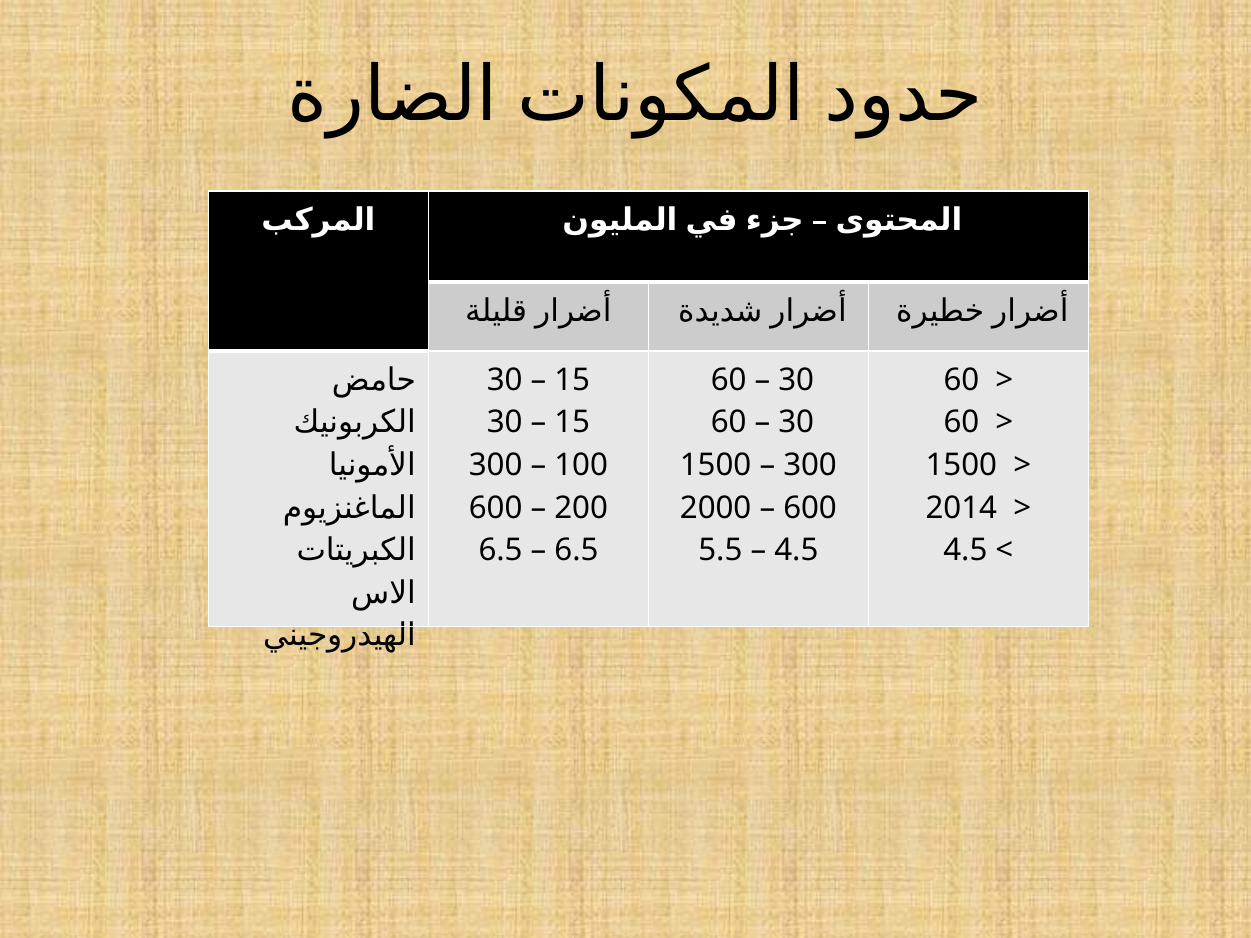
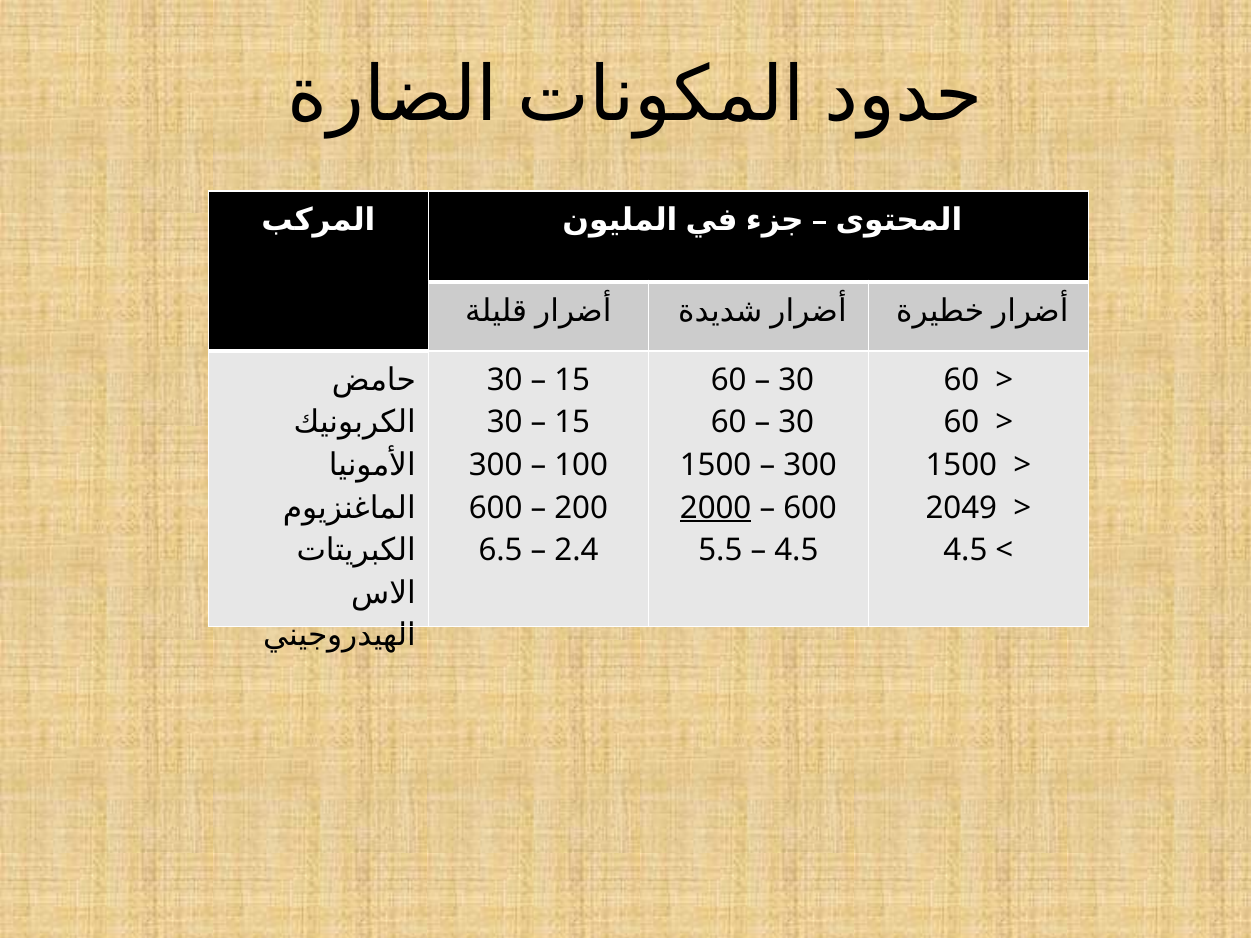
2000 underline: none -> present (716, 508)
2014: 2014 -> 2049 (961, 508)
6.5: 6.5 -> 2.4 (576, 550)
